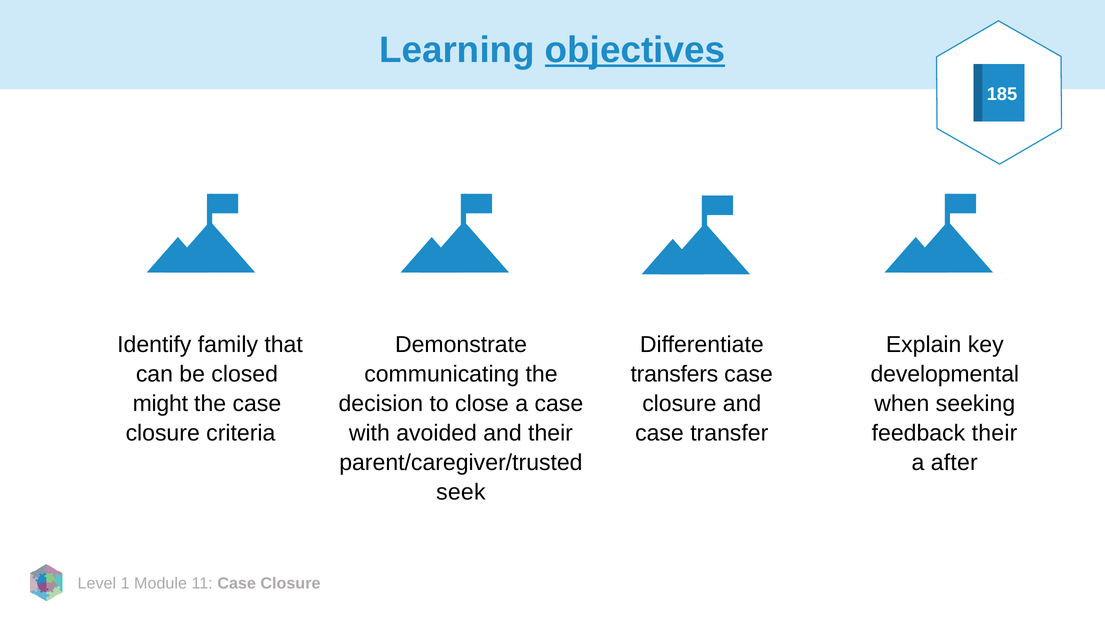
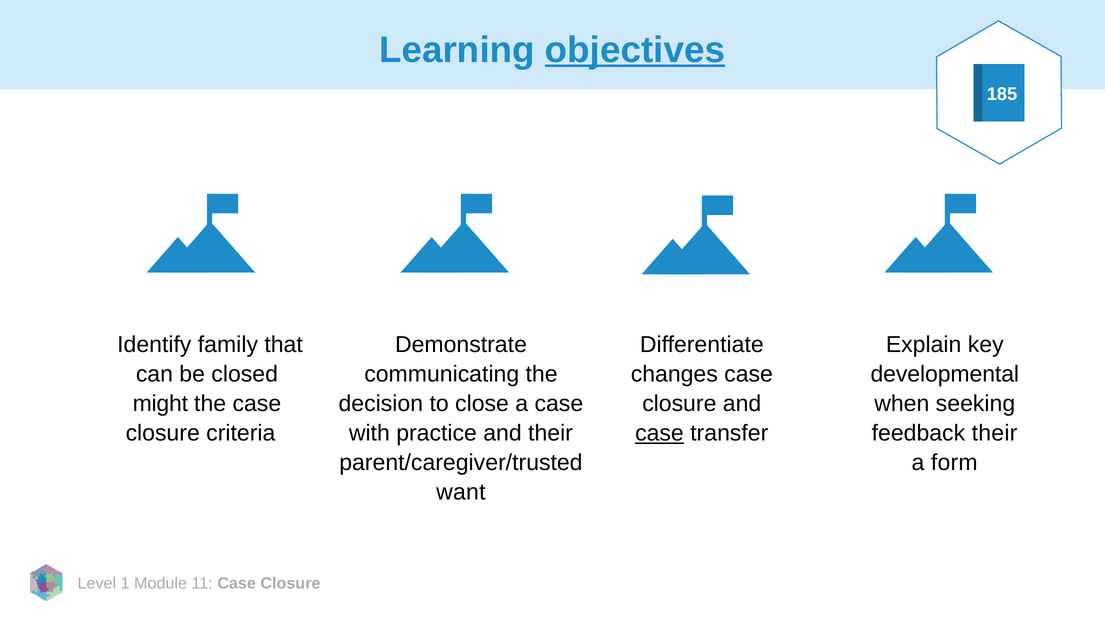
transfers: transfers -> changes (674, 374)
avoided: avoided -> practice (437, 434)
case underline: none -> present (660, 434)
after: after -> form (954, 463)
seek: seek -> want (461, 493)
